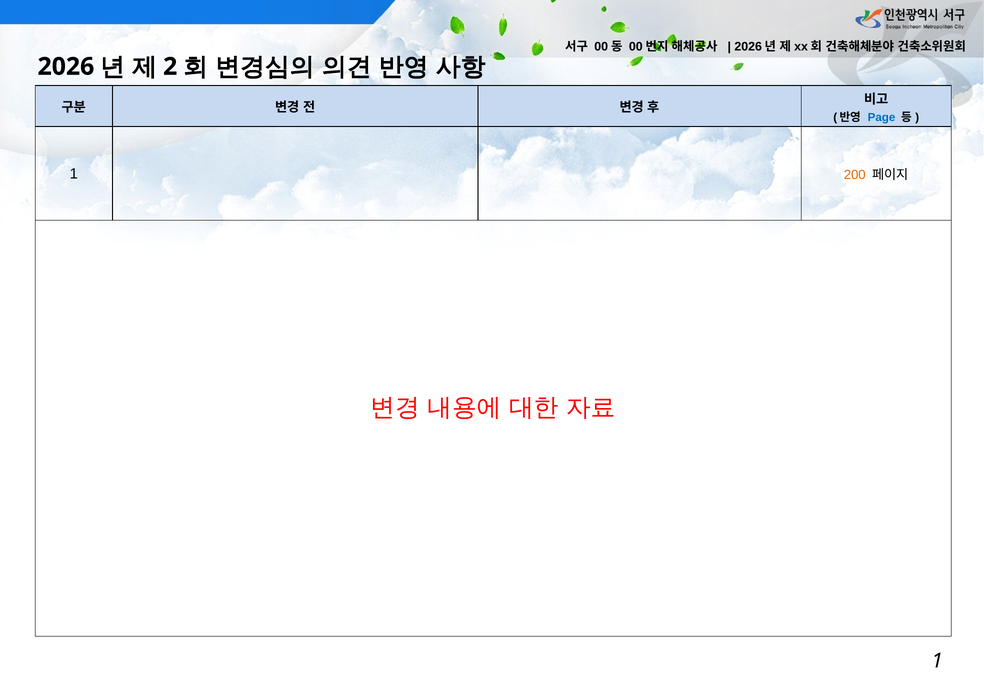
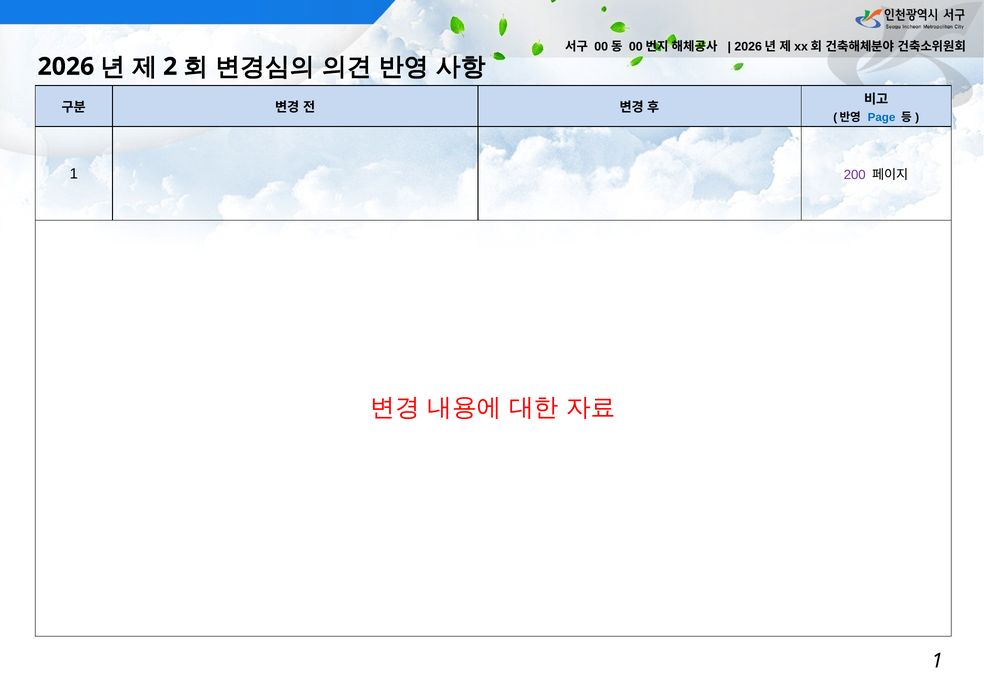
200 colour: orange -> purple (855, 175)
